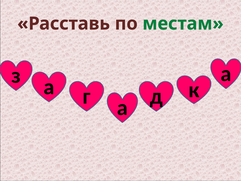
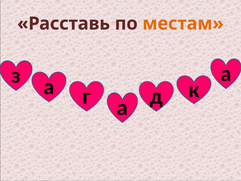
местам colour: green -> orange (183, 24)
